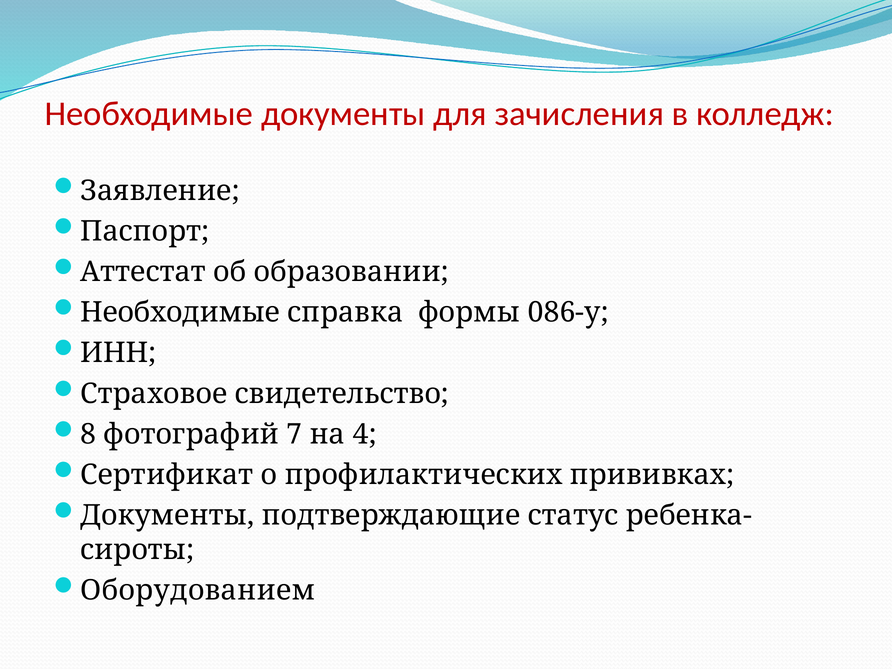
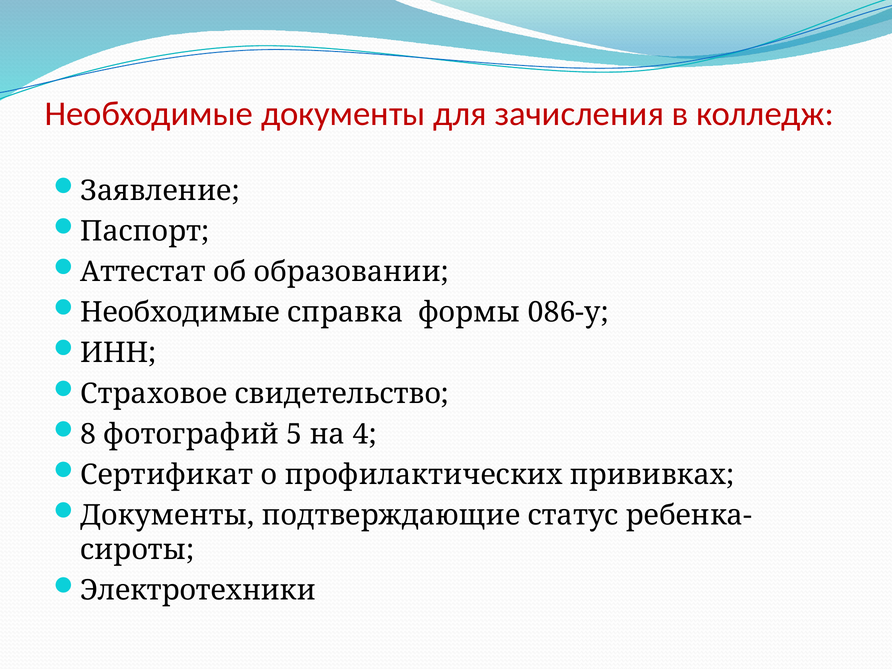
7: 7 -> 5 (294, 434)
Оборудованием: Оборудованием -> Электротехники (198, 590)
